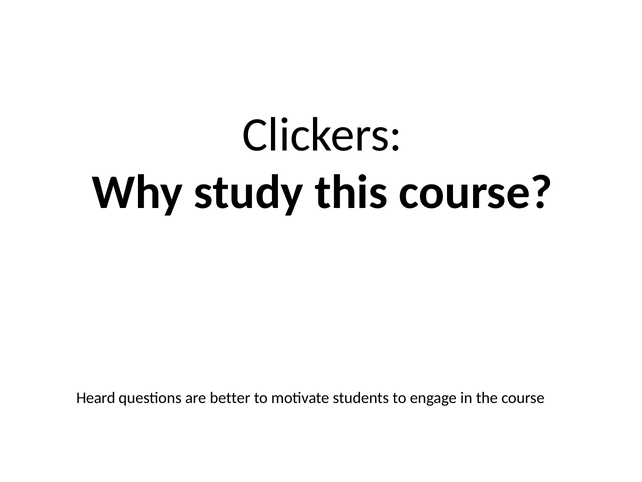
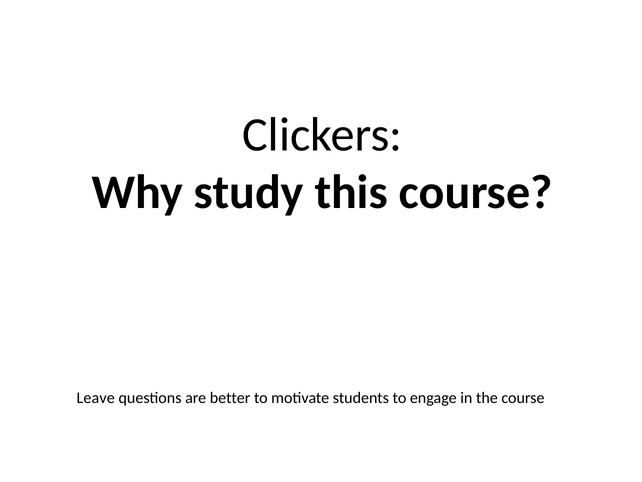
Heard: Heard -> Leave (96, 398)
